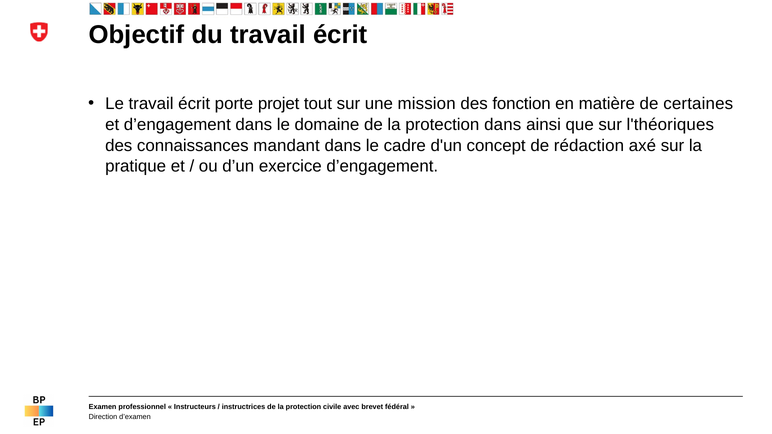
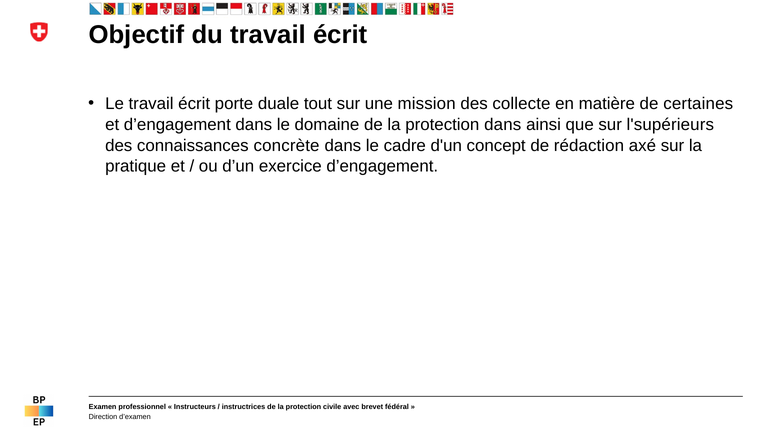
projet: projet -> duale (279, 104)
fonction: fonction -> collecte (521, 104)
l'théoriques: l'théoriques -> l'supérieurs (670, 125)
mandant: mandant -> concrète (287, 146)
